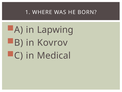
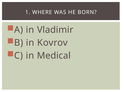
Lapwing: Lapwing -> Vladimir (55, 30)
